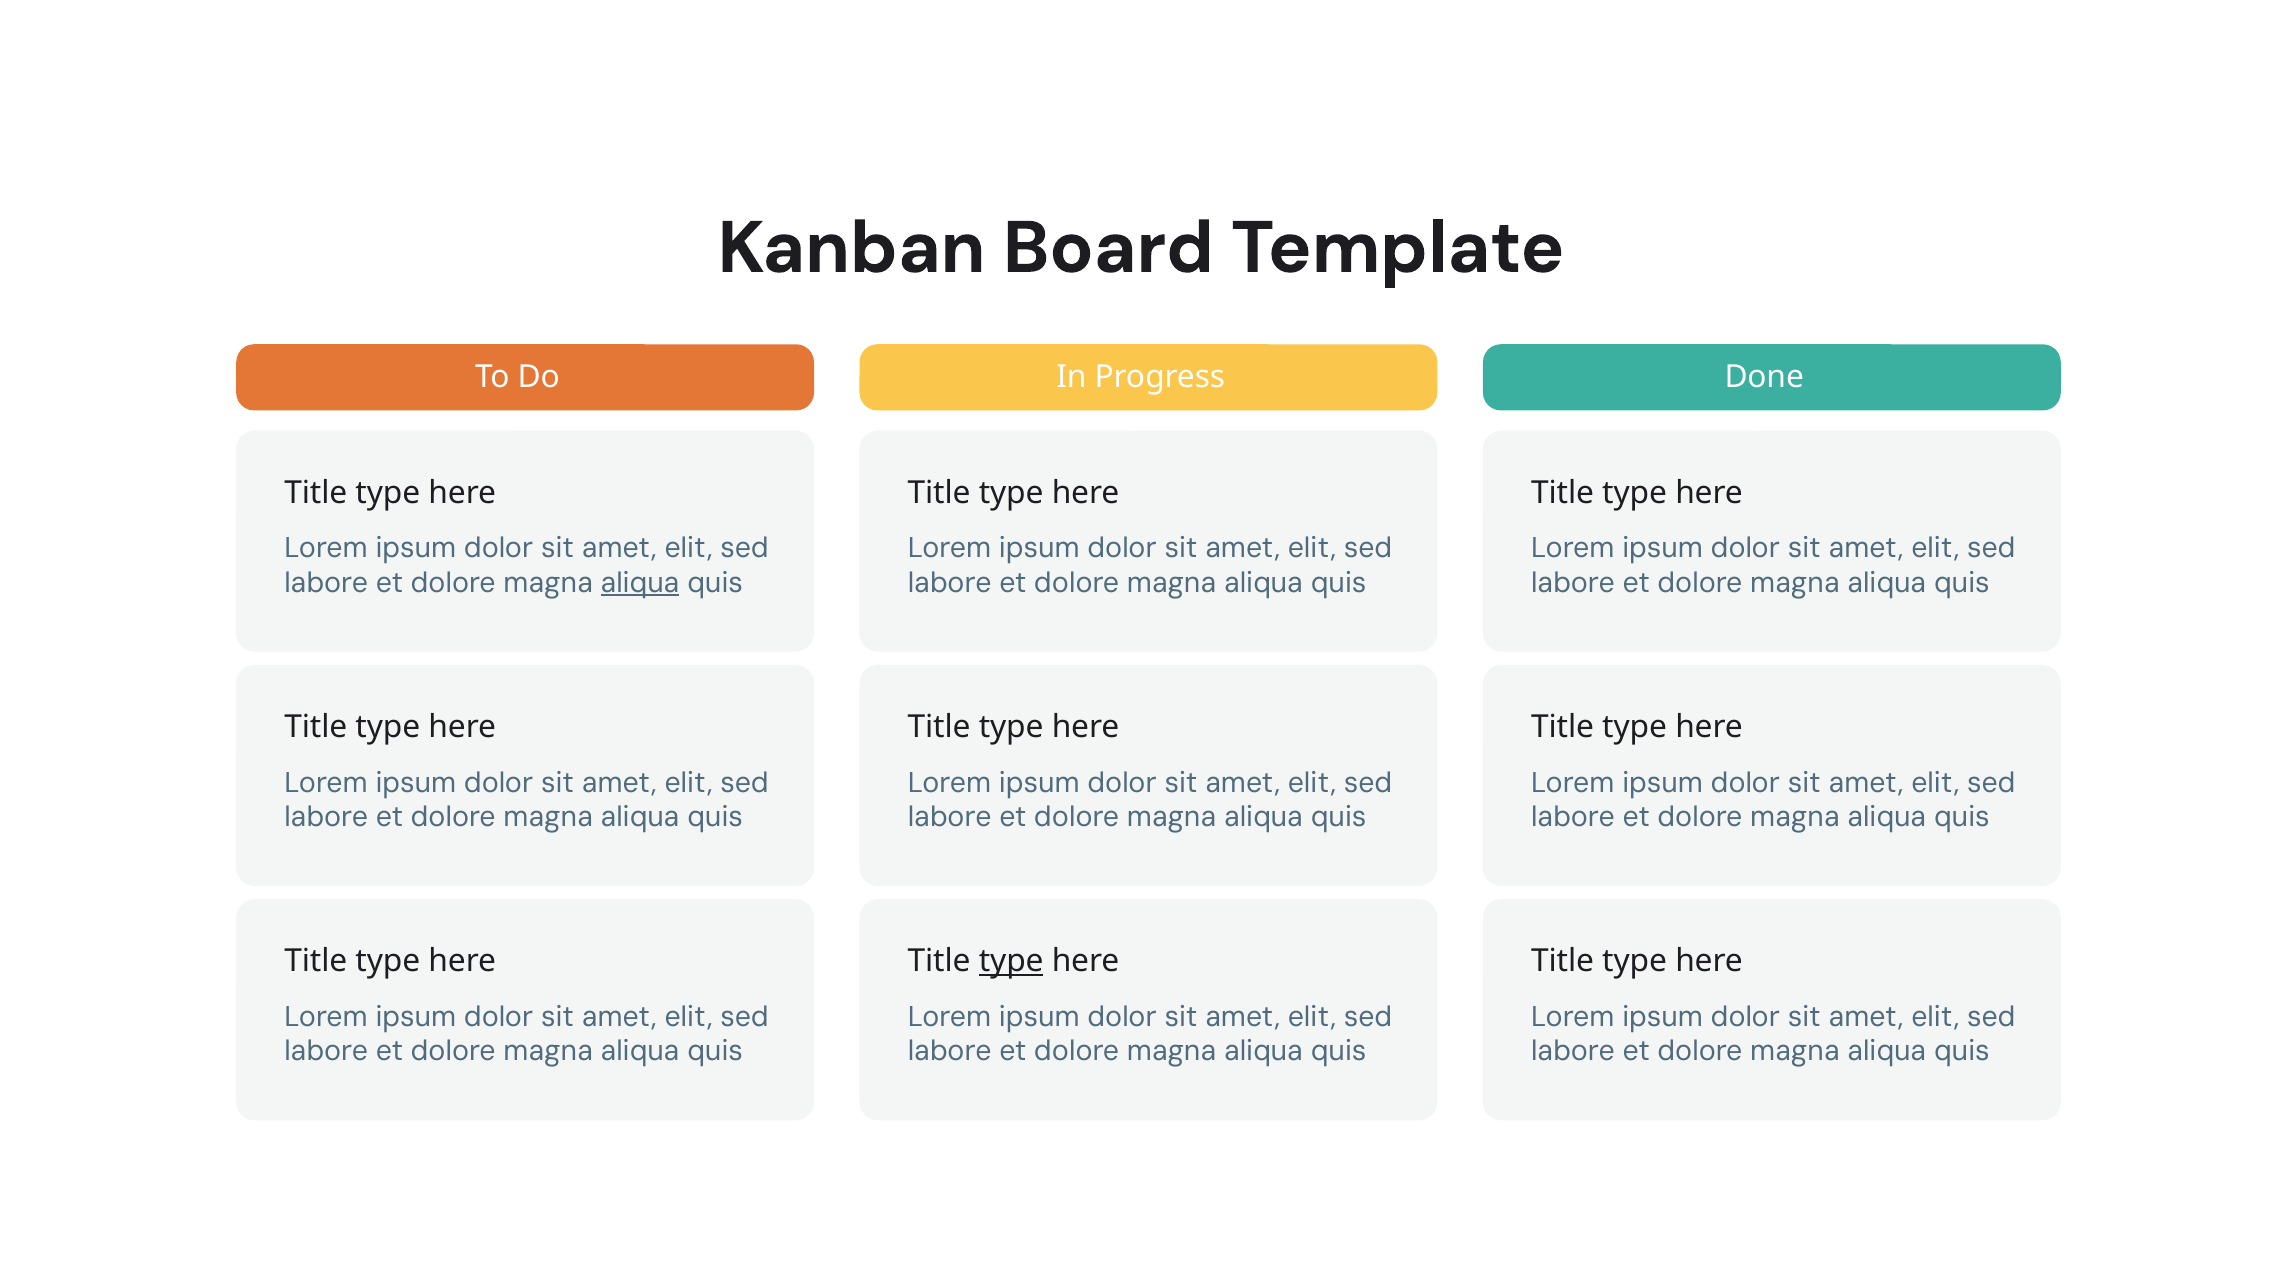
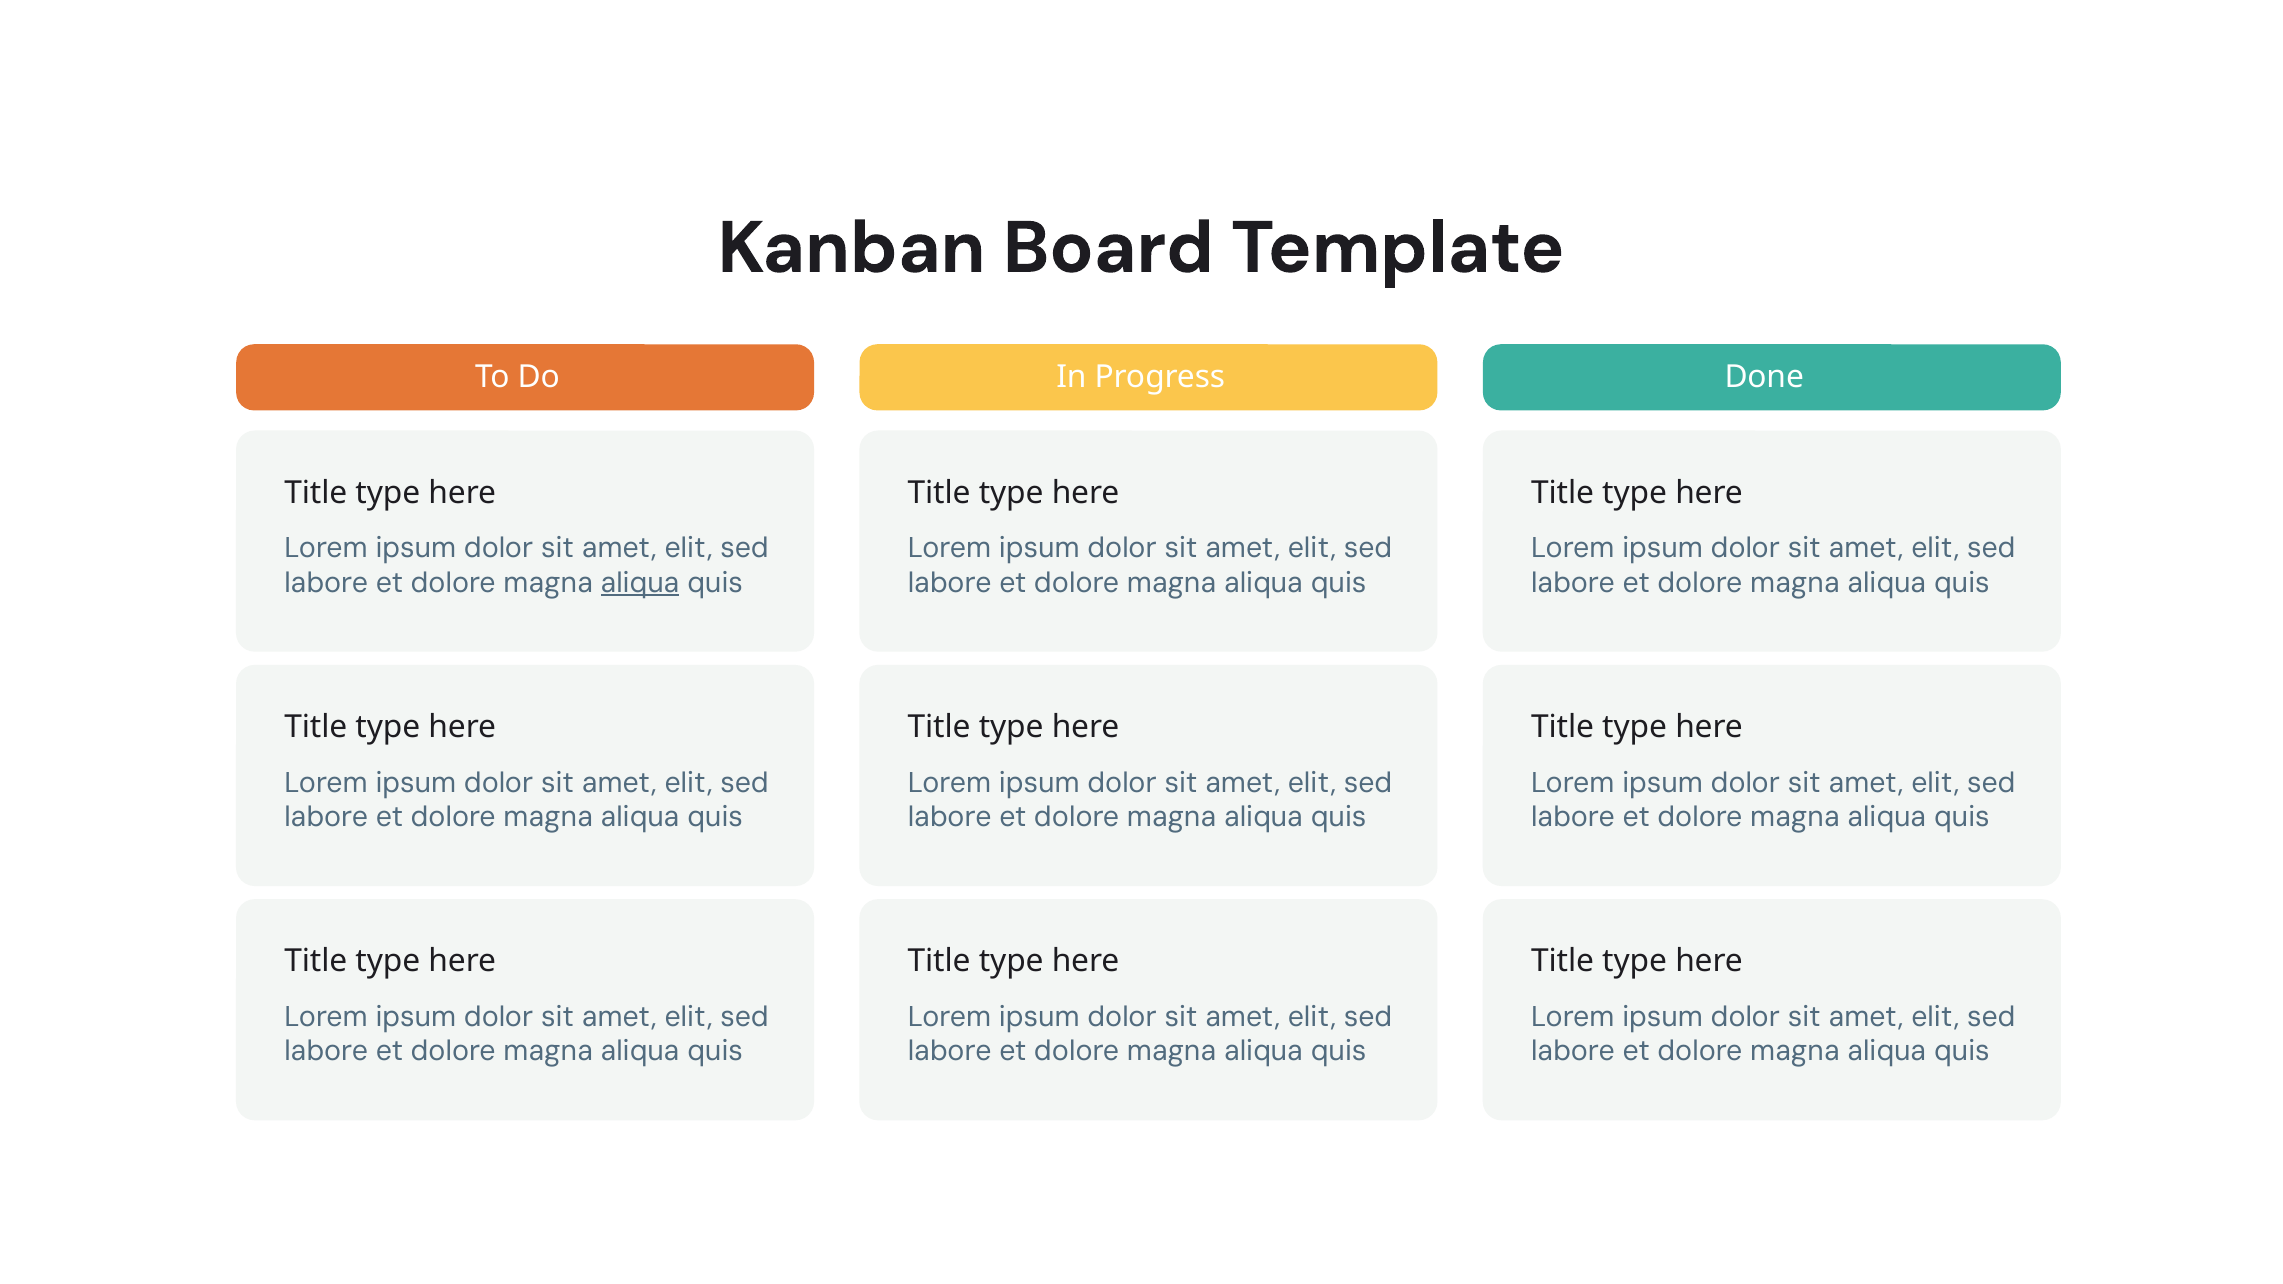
type underline: present -> none (1011, 961)
